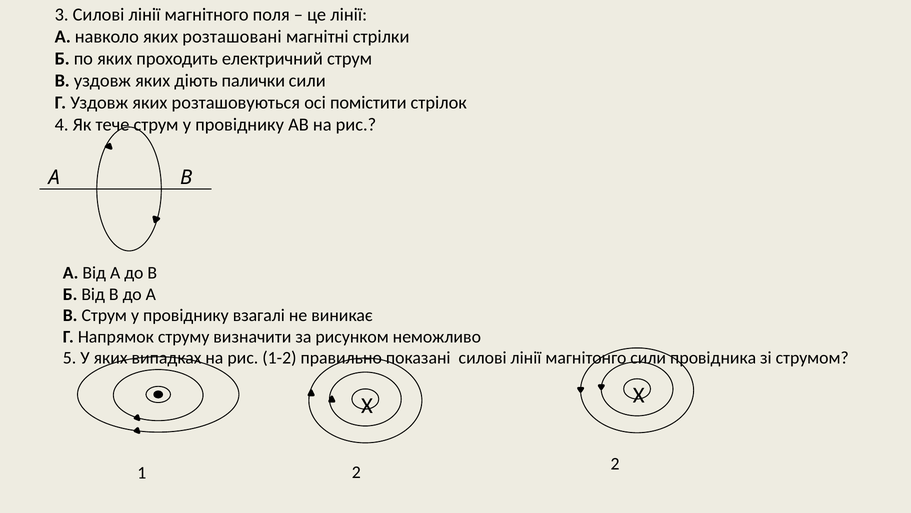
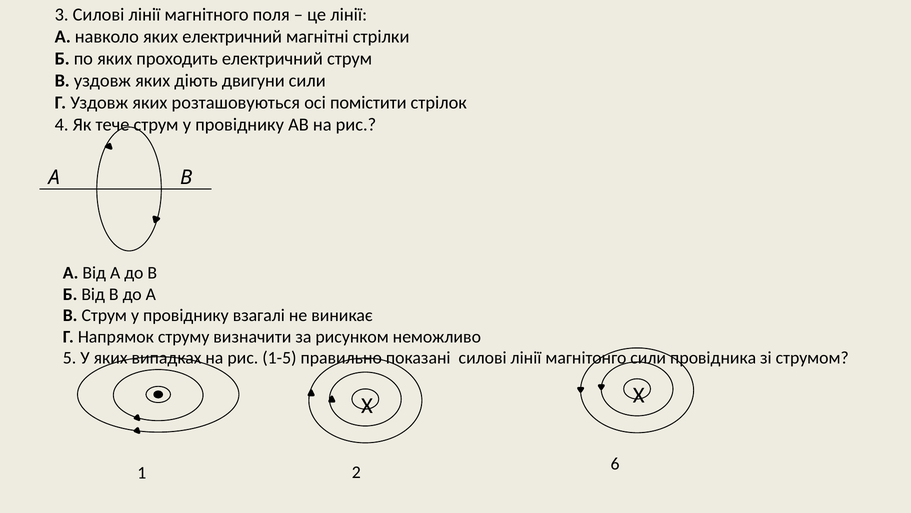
яких розташовані: розташовані -> електричний (232, 37)
палички: палички -> двигуни (253, 81)
1-2: 1-2 -> 1-5 (279, 358)
2 2: 2 -> 6 (615, 463)
